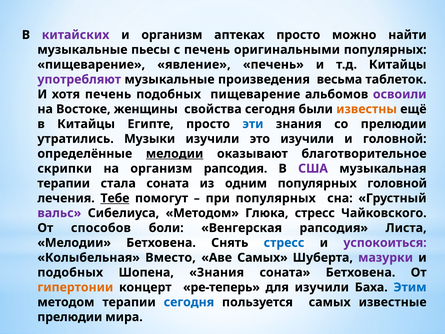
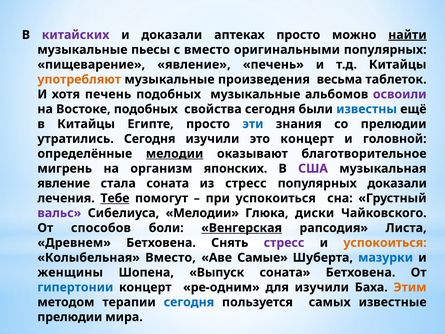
и организм: организм -> доказали (172, 35)
найти underline: none -> present (407, 35)
с печень: печень -> вместо (207, 50)
употребляют colour: purple -> orange (79, 79)
подобных пищеварение: пищеварение -> музыкальные (255, 94)
Востоке женщины: женщины -> подобных (146, 109)
известны colour: orange -> blue (367, 109)
утратились Музыки: Музыки -> Сегодня (150, 139)
это изучили: изучили -> концерт (307, 139)
скрипки: скрипки -> мигрень (65, 168)
организм рапсодия: рапсодия -> японских (235, 168)
терапии: терапии -> явление (64, 183)
из одним: одним -> стресс (246, 183)
популярных головной: головной -> доказали (397, 183)
при популярных: популярных -> успокоиться (276, 198)
Сибелиуса Методом: Методом -> Мелодии (202, 213)
Глюка стресс: стресс -> диски (315, 213)
Венгерская underline: none -> present (242, 228)
Мелодии: Мелодии -> Древнем (74, 243)
стресс colour: blue -> purple (284, 243)
успокоиться colour: purple -> orange (385, 243)
Аве Самых: Самых -> Самые (262, 257)
мазурки colour: purple -> blue (386, 257)
подобных: подобных -> женщины (70, 272)
Шопена Знания: Знания -> Выпуск (217, 272)
гипертонии colour: orange -> blue (75, 287)
ре-теперь: ре-теперь -> ре-одним (221, 287)
Этим colour: blue -> orange (410, 287)
